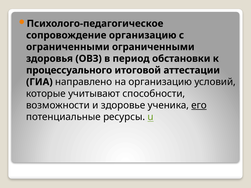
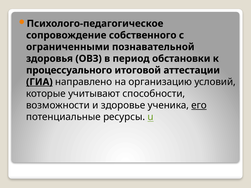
сопровождение организацию: организацию -> собственного (143, 35)
ограниченными ограниченными: ограниченными -> познавательной (153, 47)
ГИА underline: none -> present (39, 82)
